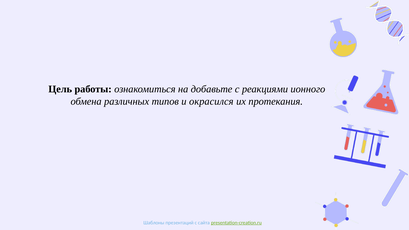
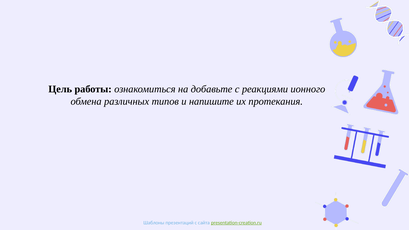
окрасился: окрасился -> напишите (211, 102)
